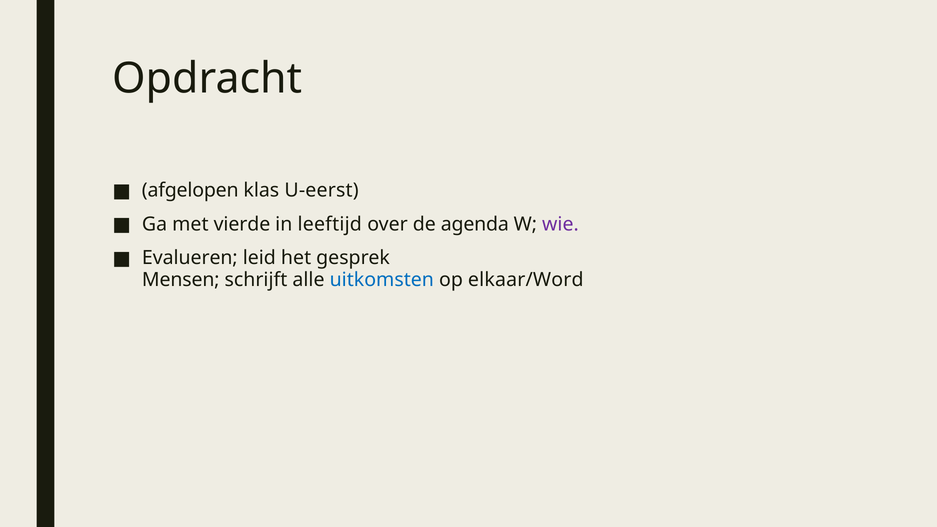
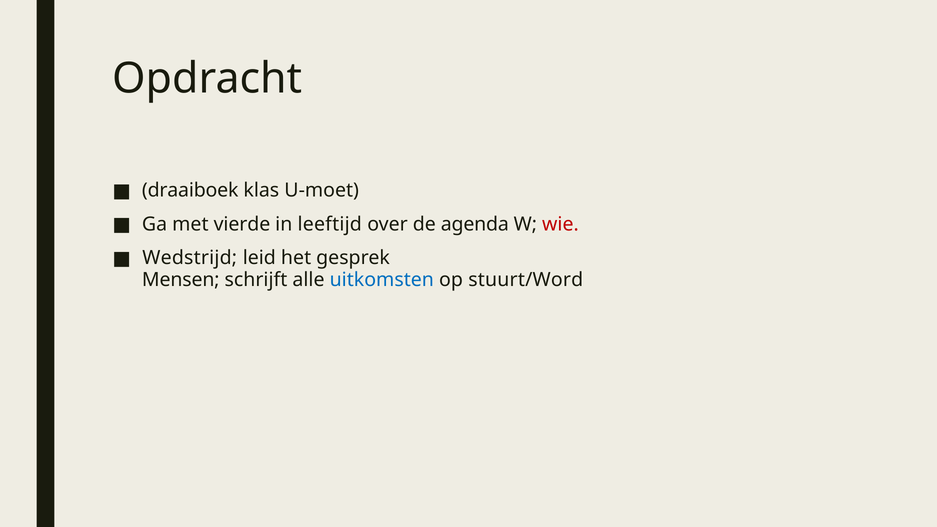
afgelopen: afgelopen -> draaiboek (190, 190)
U-eerst: U-eerst -> U-moet (322, 190)
wie colour: purple -> red (560, 224)
Evalueren: Evalueren -> Wedstrijd (190, 258)
elkaar/Word: elkaar/Word -> stuurt/Word (526, 280)
